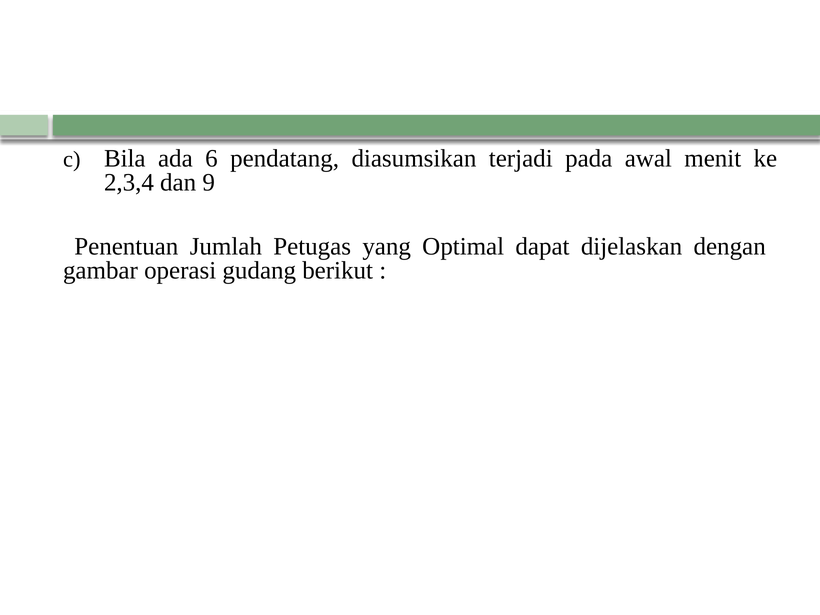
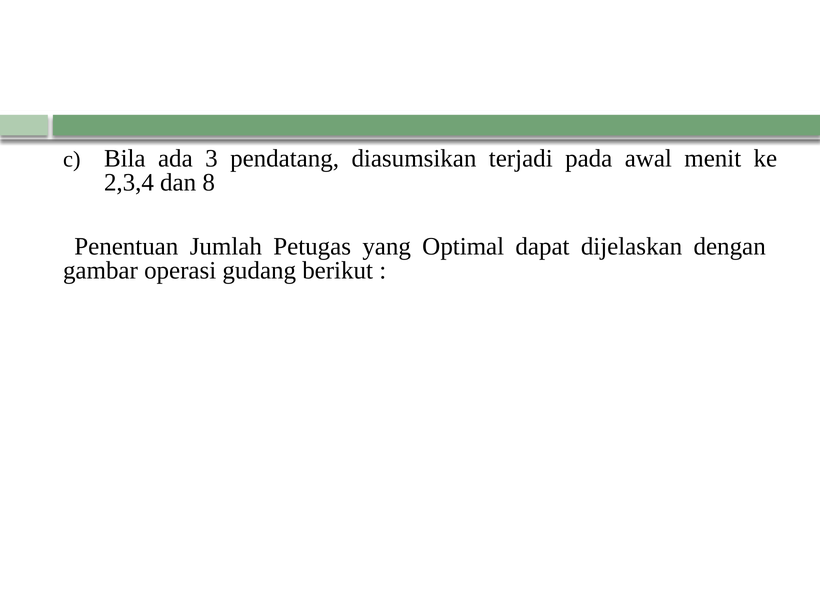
6: 6 -> 3 (211, 158)
9: 9 -> 8 (209, 182)
